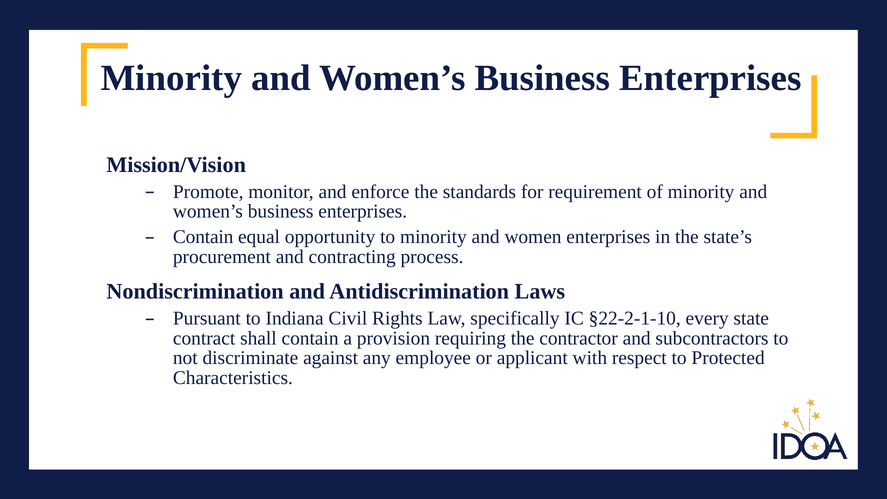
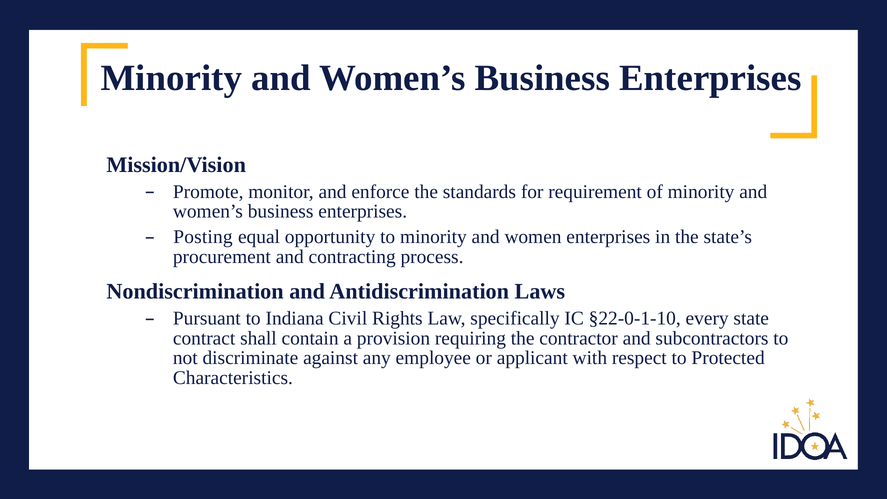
Contain: Contain -> Posting (203, 237)
§22-2-1-10: §22-2-1-10 -> §22-0-1-10 (635, 318)
